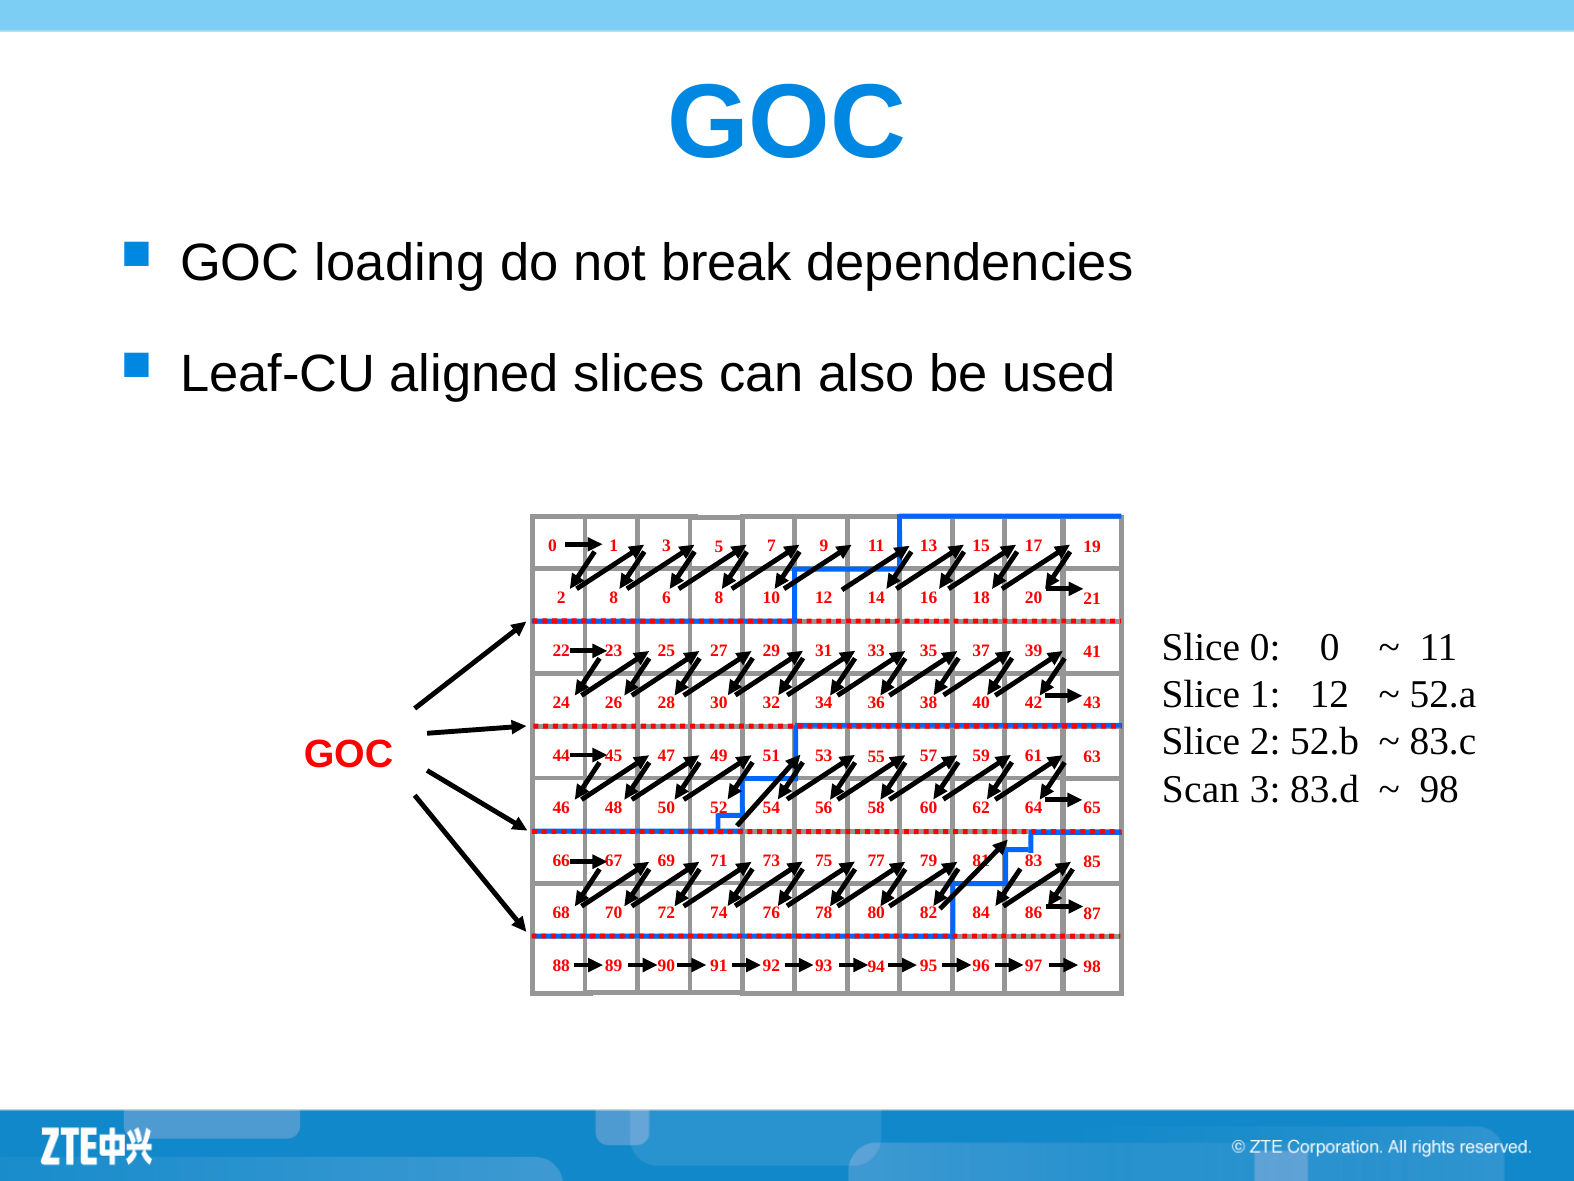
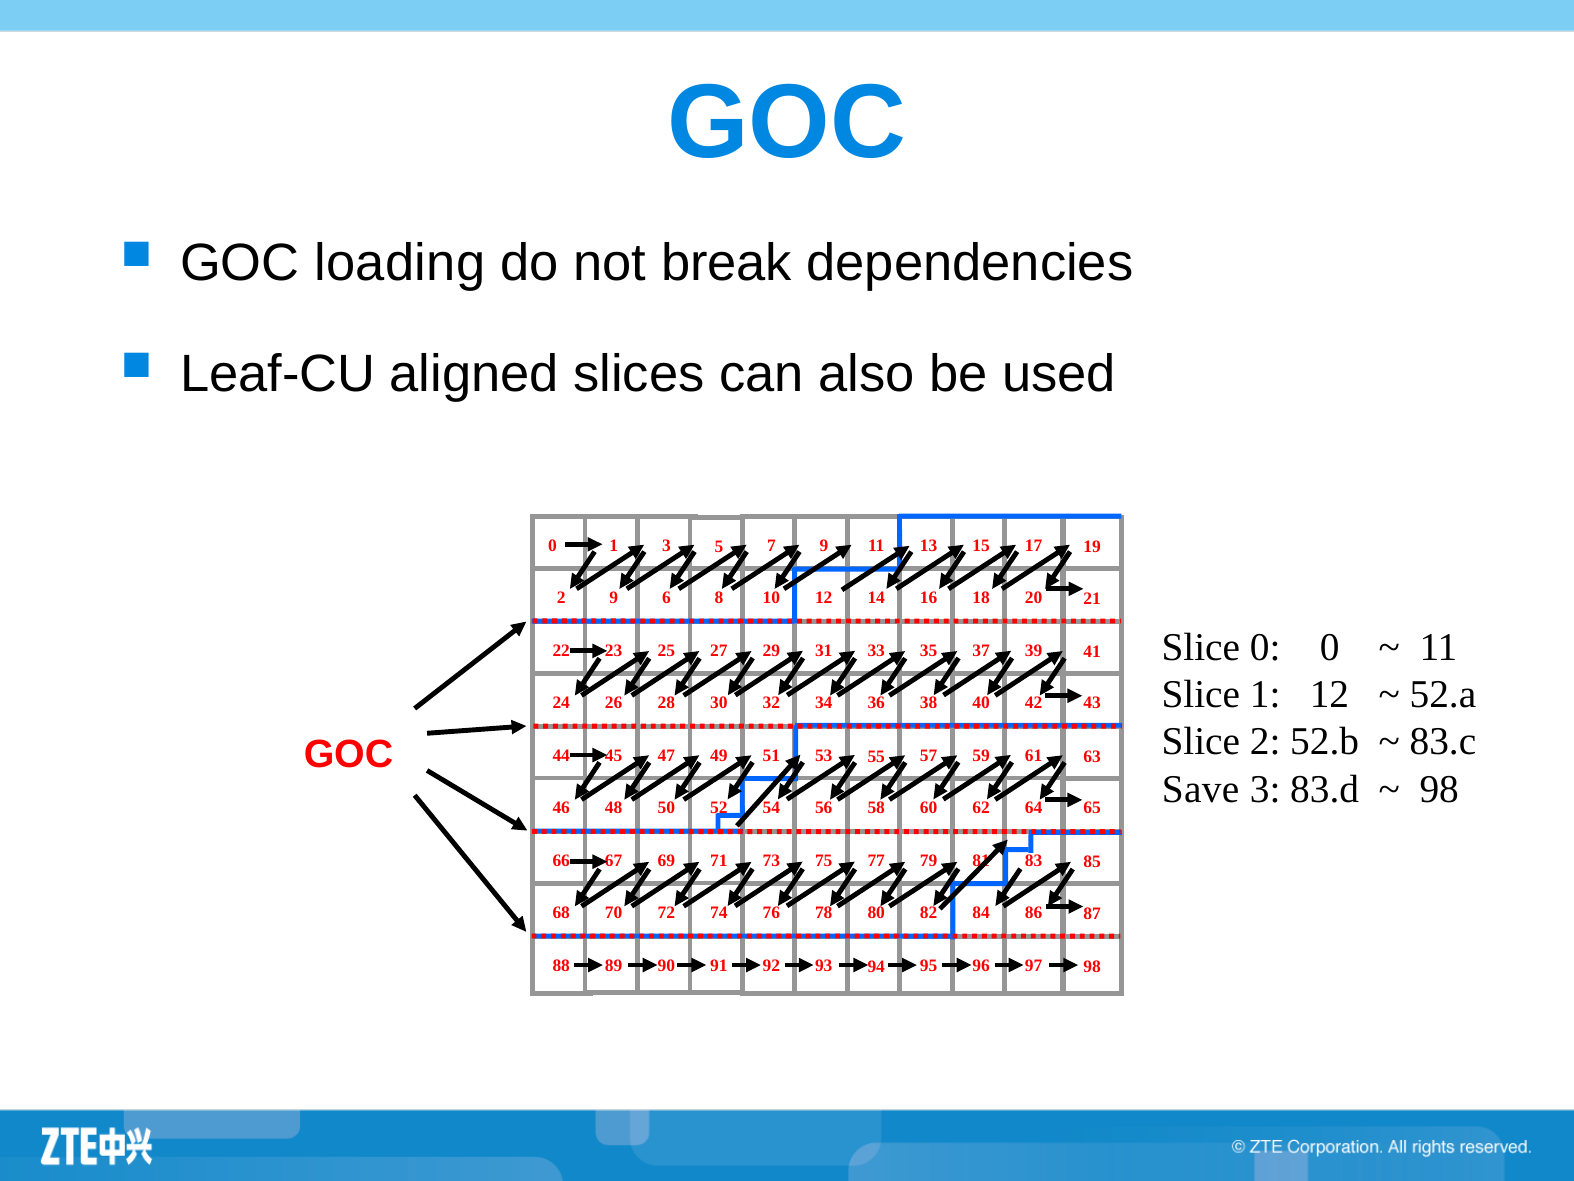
2 8: 8 -> 9 (614, 597)
Scan: Scan -> Save (1201, 789)
